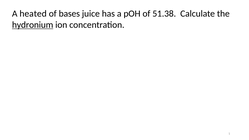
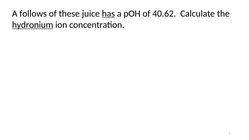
heated: heated -> follows (33, 14)
bases: bases -> these (69, 14)
has underline: none -> present (108, 14)
51.38: 51.38 -> 40.62 (164, 14)
